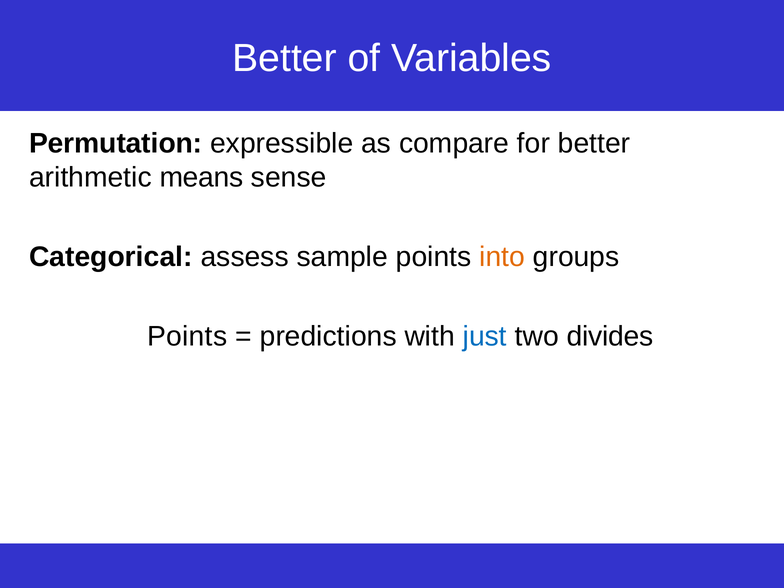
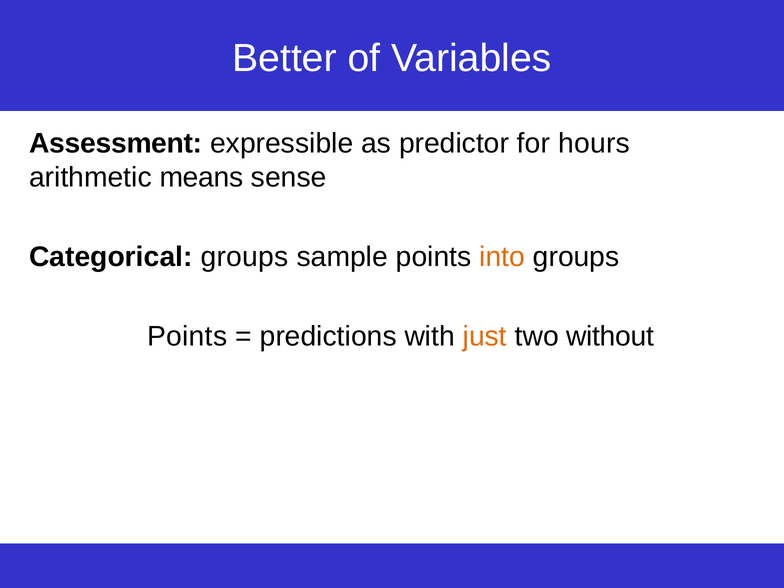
Permutation: Permutation -> Assessment (116, 144)
compare: compare -> predictor (454, 144)
for better: better -> hours (594, 144)
Categorical assess: assess -> groups (245, 257)
just colour: blue -> orange (485, 336)
divides: divides -> without (610, 336)
